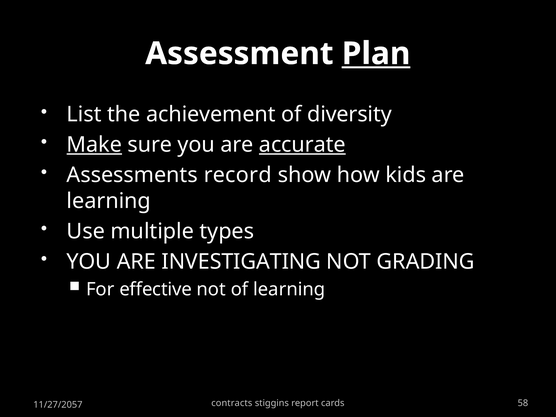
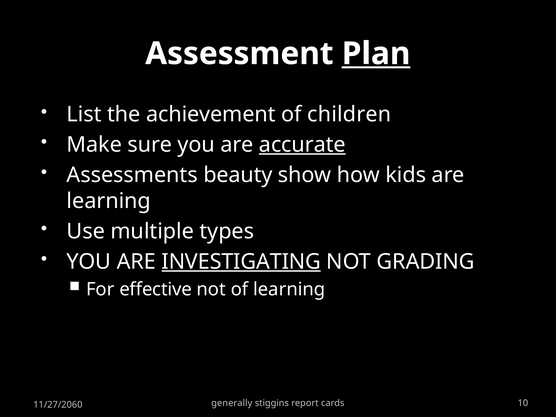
diversity: diversity -> children (349, 115)
Make underline: present -> none (94, 145)
record: record -> beauty (238, 175)
INVESTIGATING underline: none -> present (241, 262)
contracts: contracts -> generally (232, 403)
58: 58 -> 10 (523, 403)
11/27/2057: 11/27/2057 -> 11/27/2060 (58, 405)
